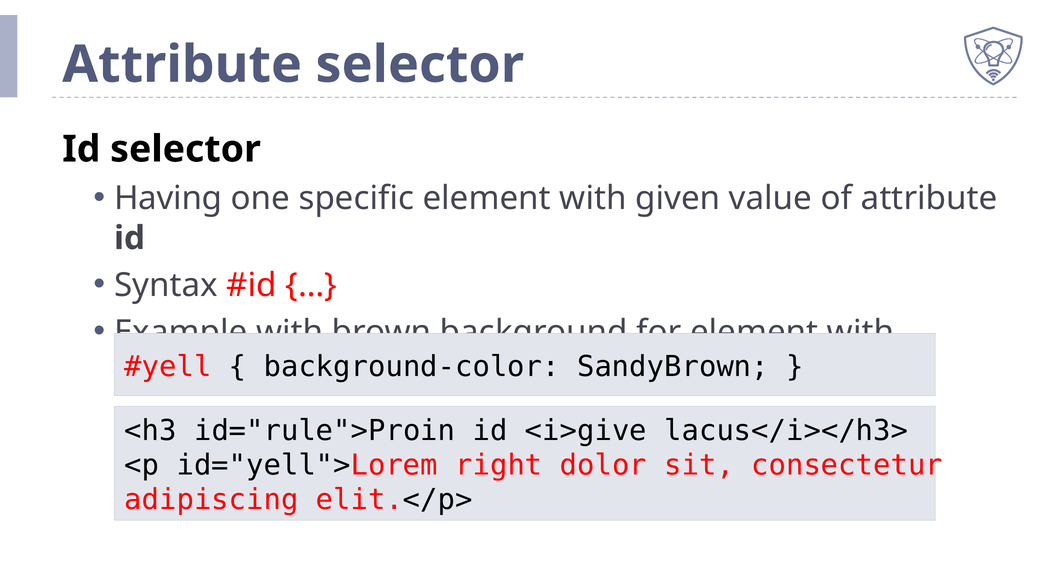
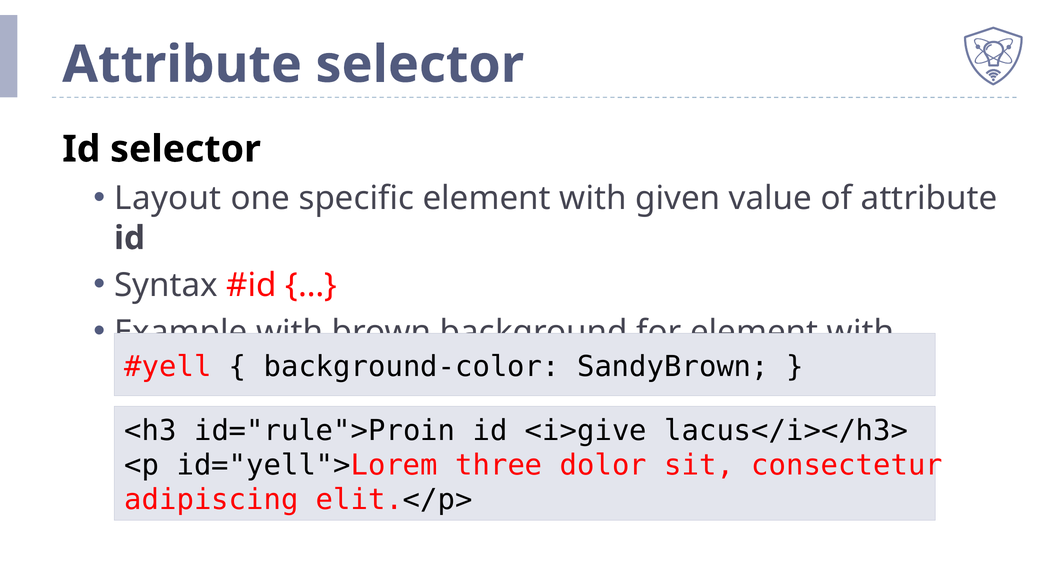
Having: Having -> Layout (168, 199)
right: right -> three (499, 466)
